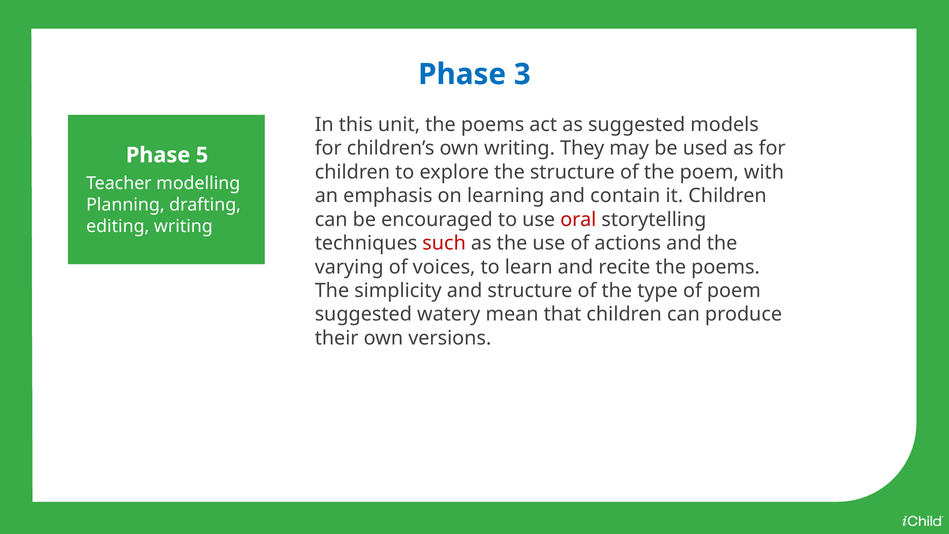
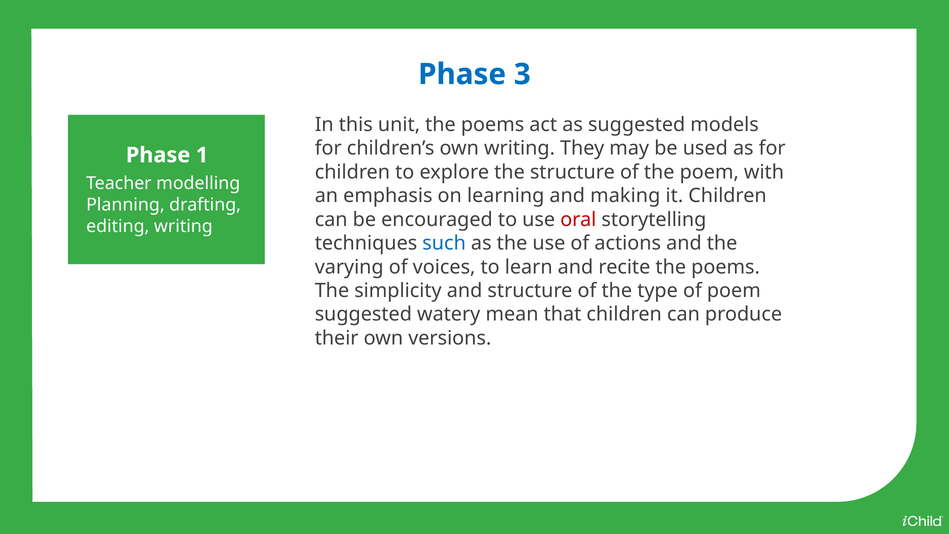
5: 5 -> 1 (202, 155)
contain: contain -> making (625, 196)
such colour: red -> blue (444, 243)
